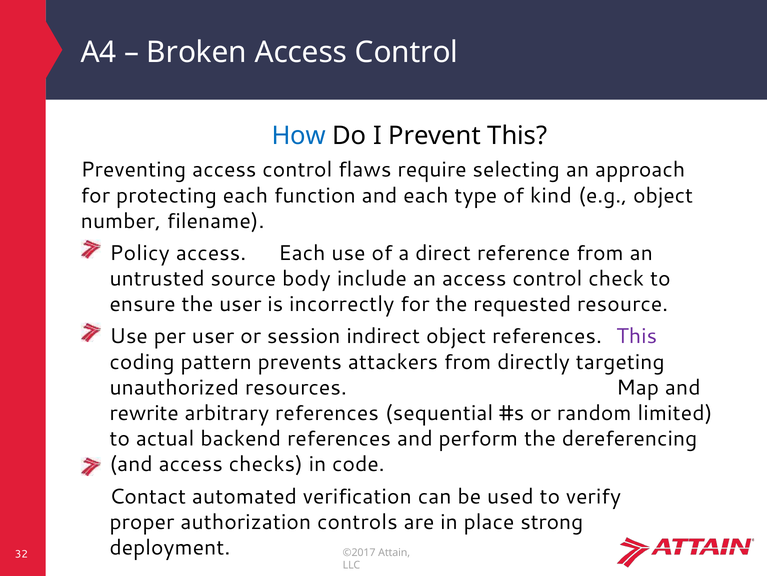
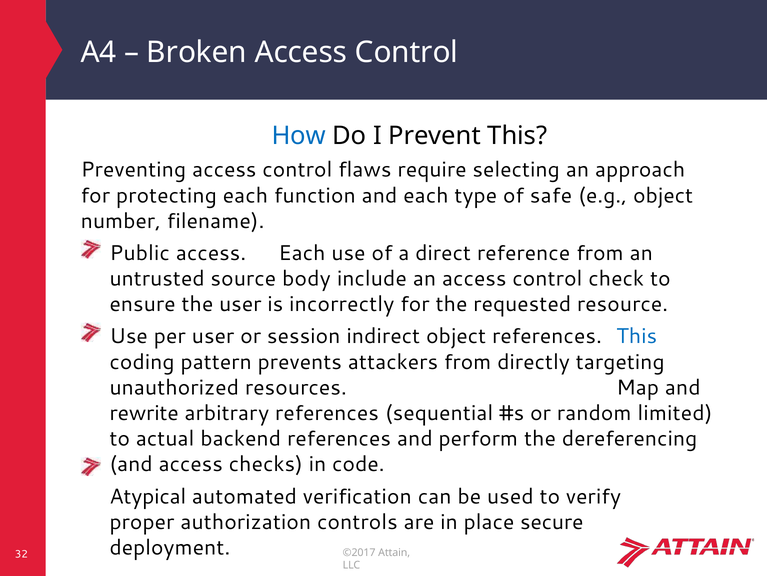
kind: kind -> safe (551, 195)
Policy: Policy -> Public (140, 253)
This colour: purple -> blue (637, 336)
Contact: Contact -> Atypical (148, 496)
strong: strong -> secure (552, 521)
